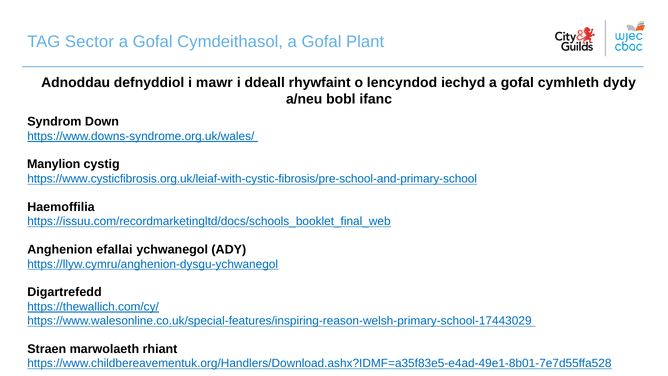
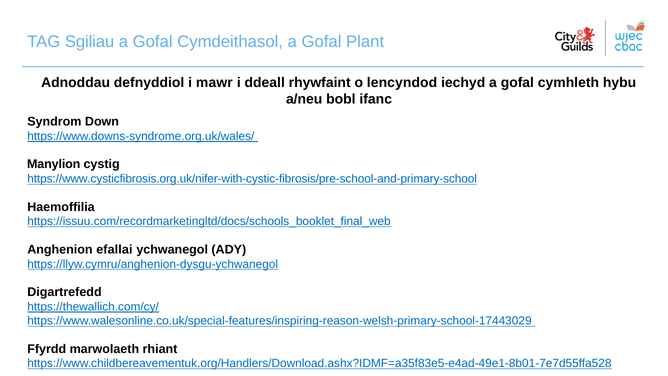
Sector: Sector -> Sgiliau (90, 42)
dydy: dydy -> hybu (620, 82)
https://www.cysticfibrosis.org.uk/leiaf-with-cystic-fibrosis/pre-school-and-primary-school: https://www.cysticfibrosis.org.uk/leiaf-with-cystic-fibrosis/pre-school-and-primary-school -> https://www.cysticfibrosis.org.uk/nifer-with-cystic-fibrosis/pre-school-and-primary-school (252, 179)
Straen: Straen -> Ffyrdd (47, 349)
